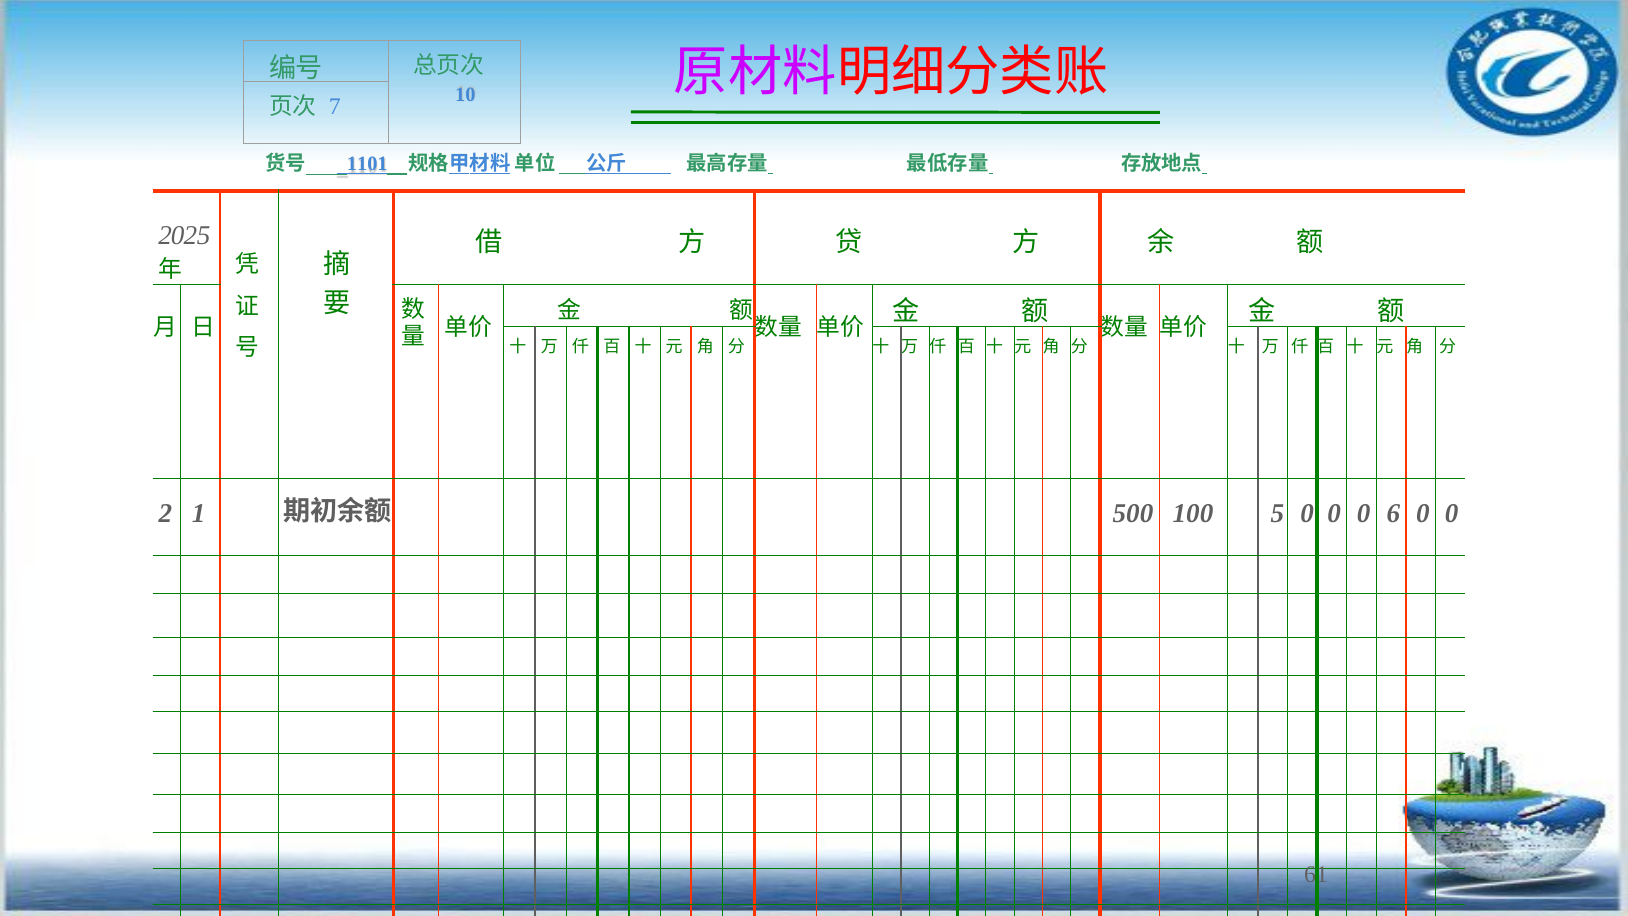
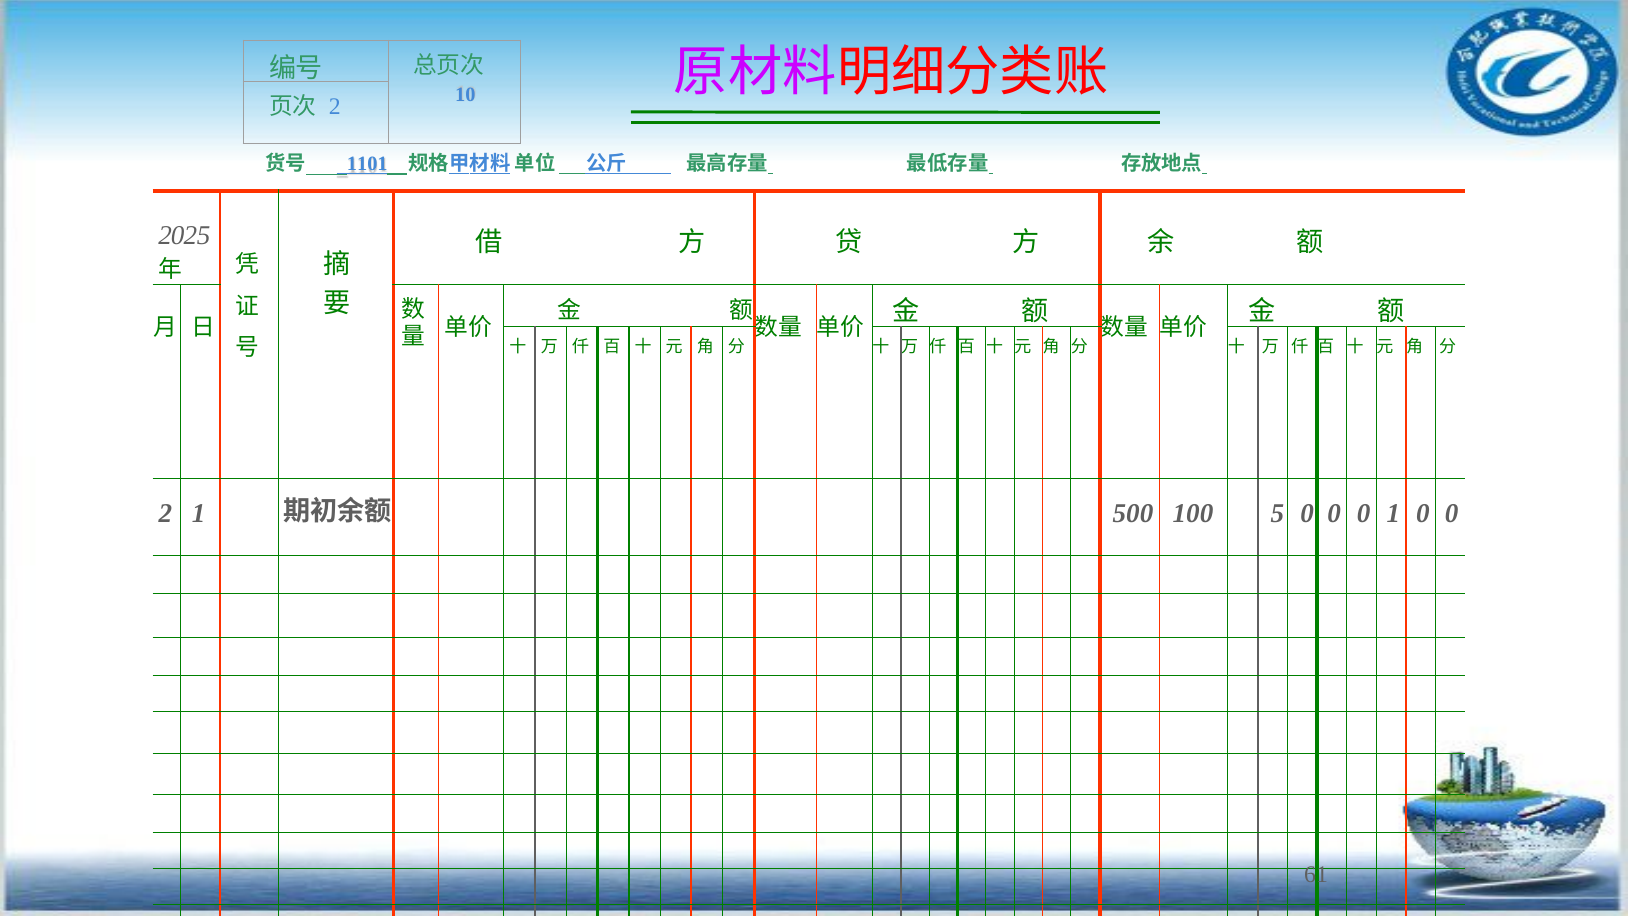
7: 7 -> 2 (335, 107)
0 6: 6 -> 1 (1393, 513)
